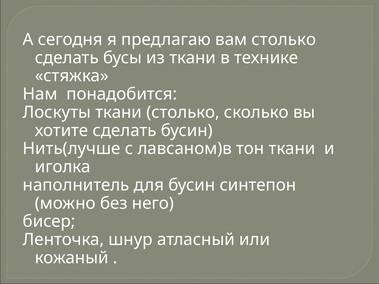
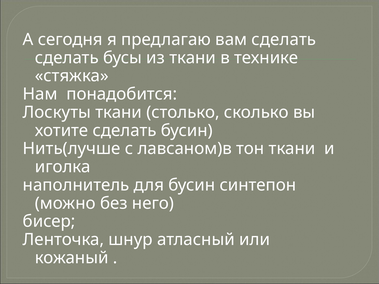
вам столько: столько -> сделать (284, 40)
